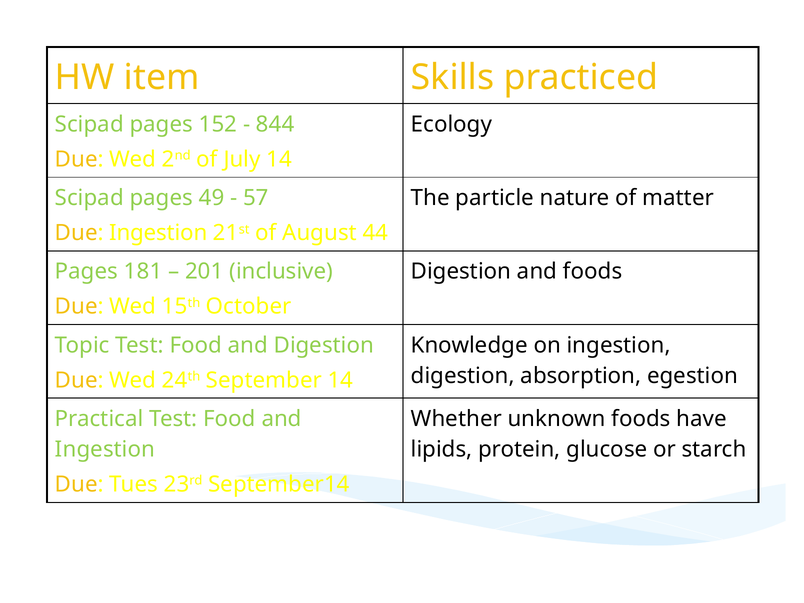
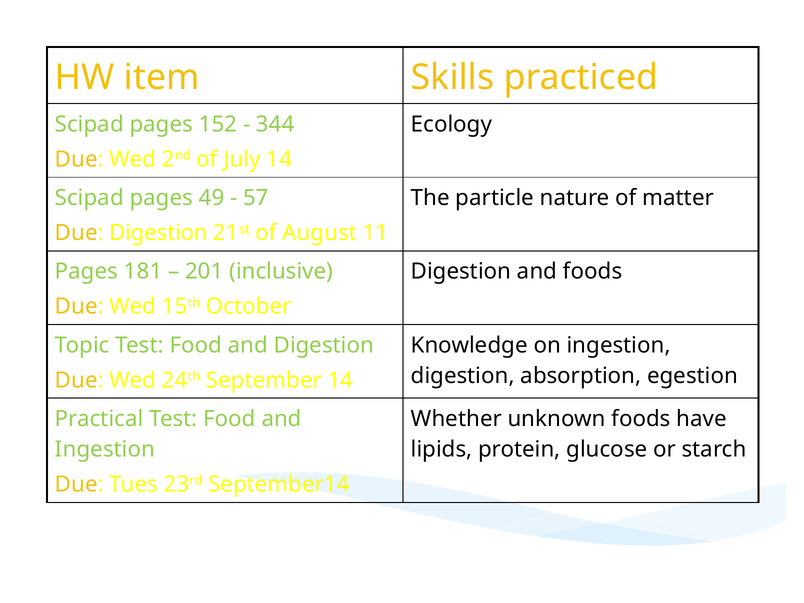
844: 844 -> 344 (275, 124)
Due Ingestion: Ingestion -> Digestion (158, 233)
44: 44 -> 11 (375, 233)
